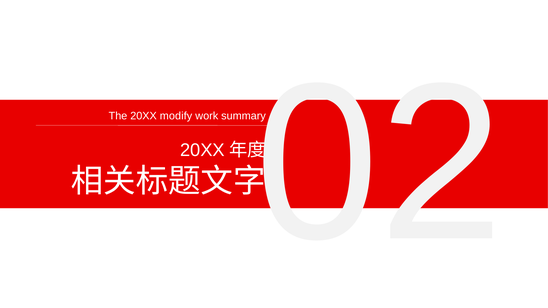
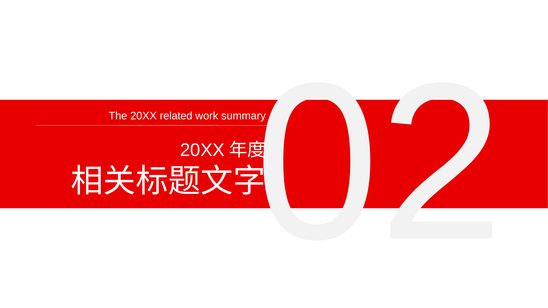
modify: modify -> related (176, 116)
